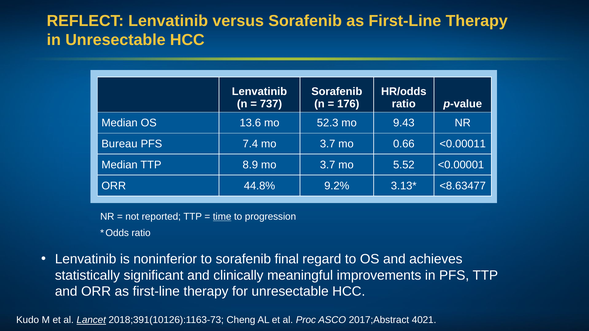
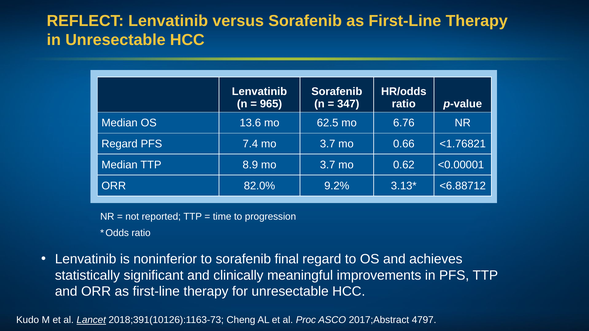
737: 737 -> 965 (271, 104)
176: 176 -> 347 (348, 104)
52.3: 52.3 -> 62.5 (328, 123)
9.43: 9.43 -> 6.76 (404, 123)
Bureau: Bureau -> Regard (120, 144)
<0.00011: <0.00011 -> <1.76821 (463, 144)
5.52: 5.52 -> 0.62 (404, 165)
44.8%: 44.8% -> 82.0% (260, 186)
<8.63477: <8.63477 -> <6.88712 (463, 186)
time underline: present -> none (222, 217)
4021: 4021 -> 4797 (424, 320)
